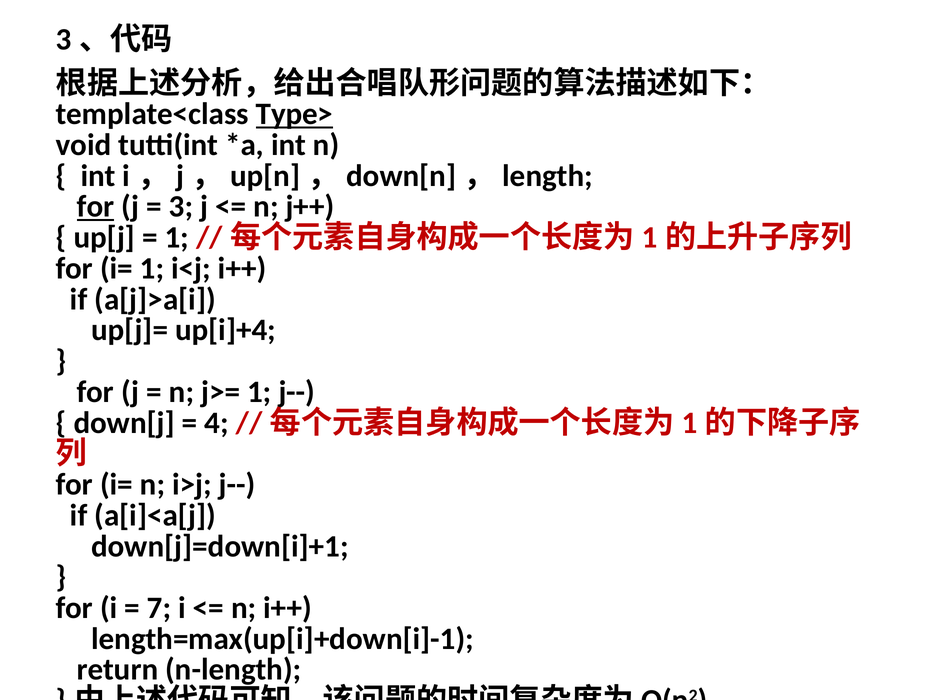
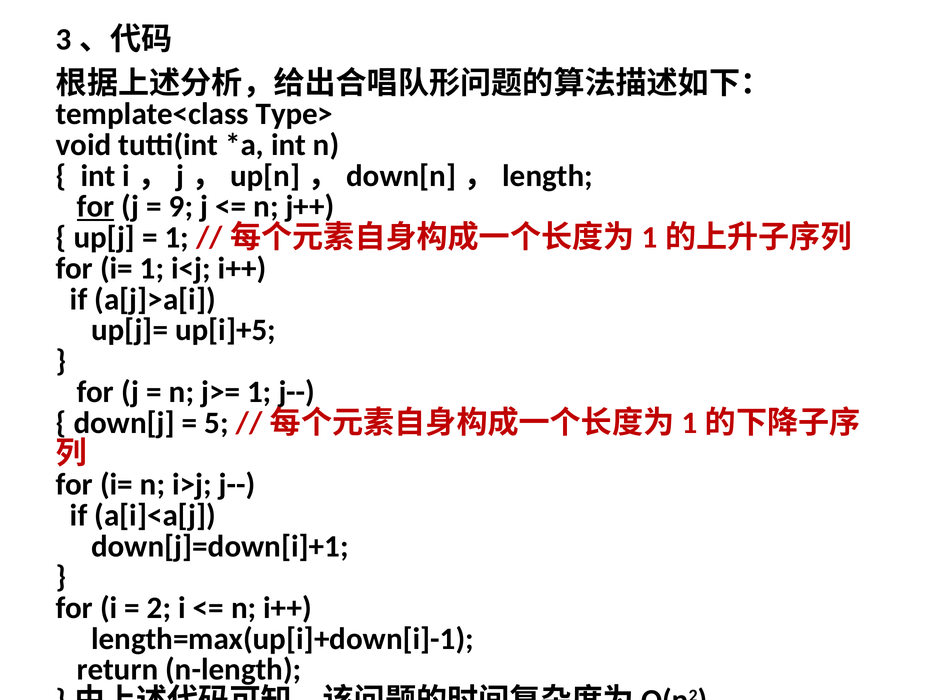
Type> underline: present -> none (294, 114)
3: 3 -> 9 (181, 207)
up[i]+4: up[i]+4 -> up[i]+5 (226, 330)
4: 4 -> 5 (217, 423)
7: 7 -> 2 (159, 608)
